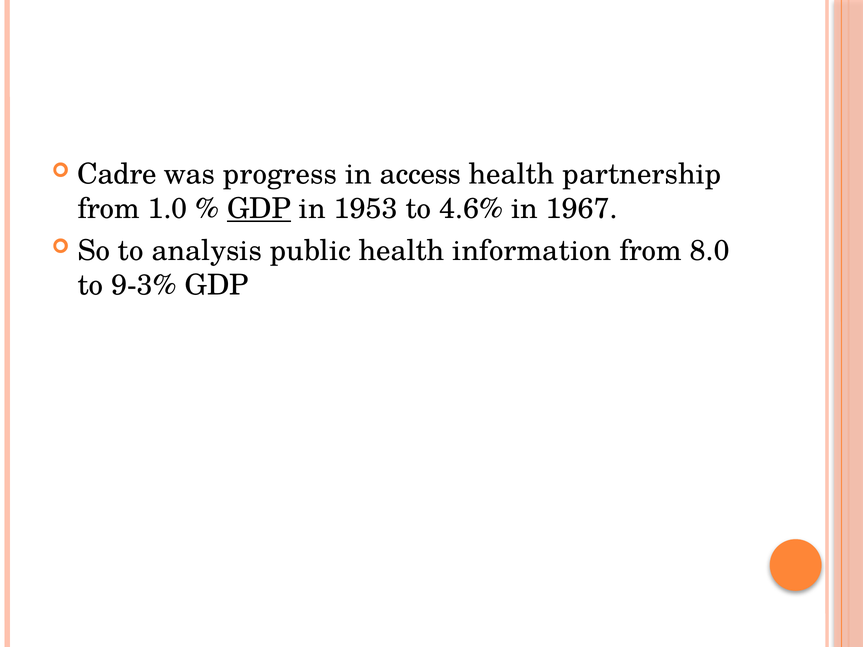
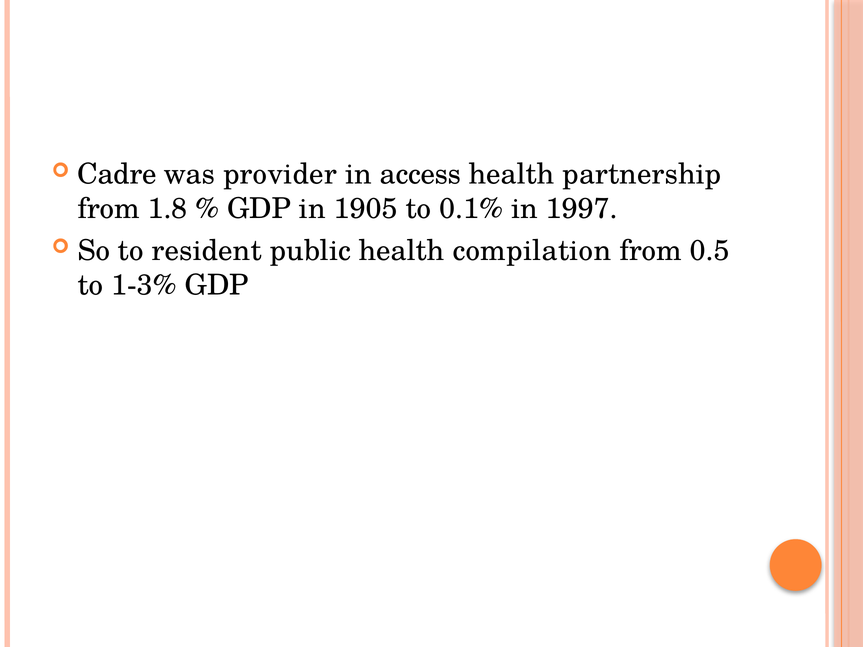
progress: progress -> provider (280, 175)
1.0: 1.0 -> 1.8 (168, 209)
GDP underline: present -> none (259, 209)
1953: 1953 -> 1905 (366, 209)
4.6%: 4.6% -> 0.1% (471, 209)
1967: 1967 -> 1997 (582, 209)
analysis: analysis -> resident (207, 251)
information: information -> compilation (532, 251)
8.0: 8.0 -> 0.5 (710, 251)
9-3%: 9-3% -> 1-3% (144, 285)
